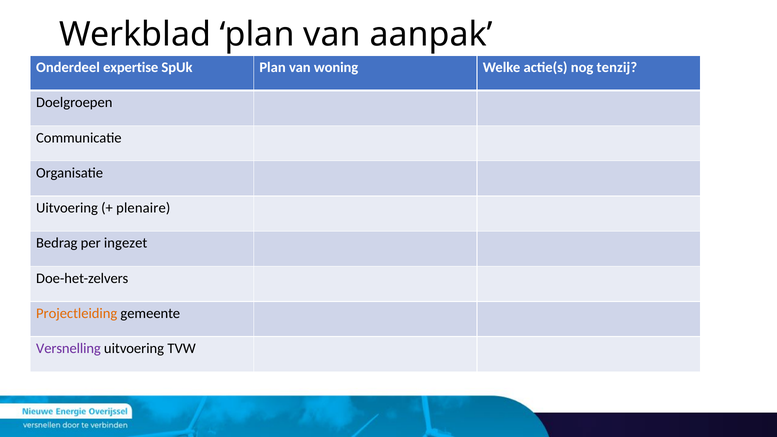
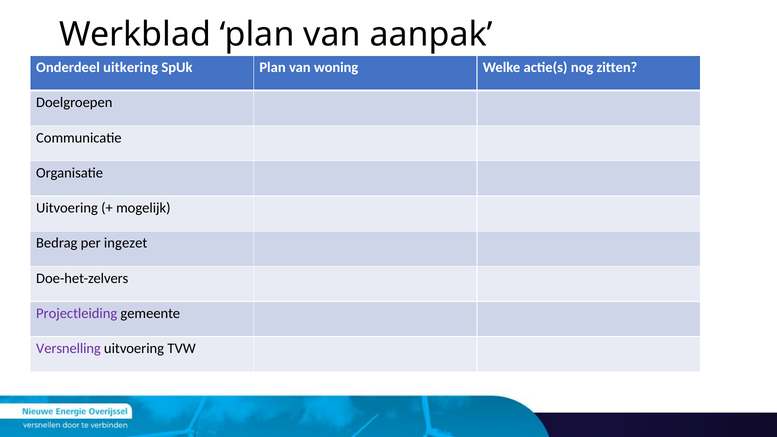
expertise: expertise -> uitkering (131, 67)
tenzij: tenzij -> zitten (617, 67)
plenaire: plenaire -> mogelijk (143, 208)
Projectleiding colour: orange -> purple (77, 313)
